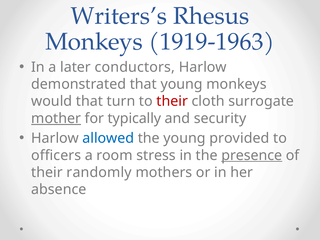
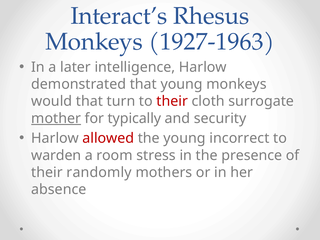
Writers’s: Writers’s -> Interact’s (119, 16)
1919-1963: 1919-1963 -> 1927-1963 (212, 42)
conductors: conductors -> intelligence (135, 67)
allowed colour: blue -> red (108, 138)
provided: provided -> incorrect (239, 138)
officers: officers -> warden (56, 155)
presence underline: present -> none (252, 155)
